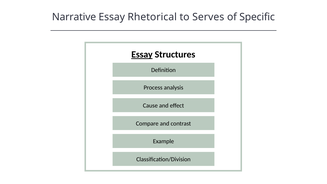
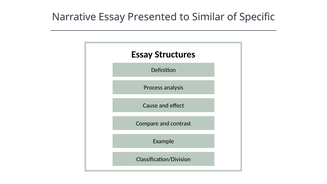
Rhetorical: Rhetorical -> Presented (152, 17)
Serves: Serves -> Similar (208, 17)
Essay underline: present -> none (142, 55)
